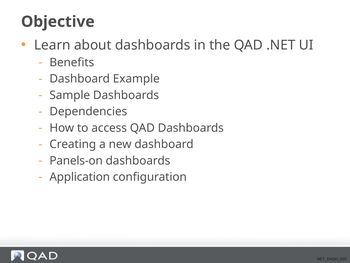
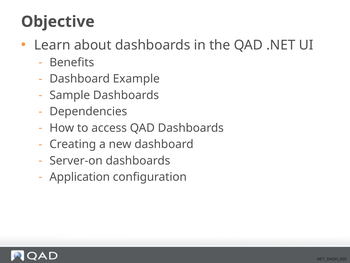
Panels-on: Panels-on -> Server-on (76, 160)
